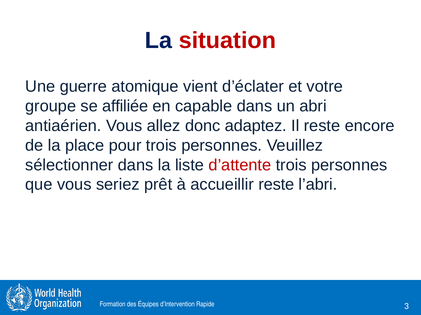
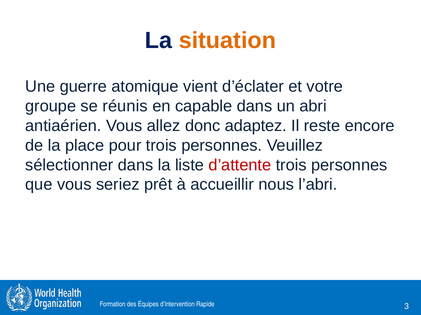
situation colour: red -> orange (227, 41)
affiliée: affiliée -> réunis (125, 106)
accueillir reste: reste -> nous (276, 185)
